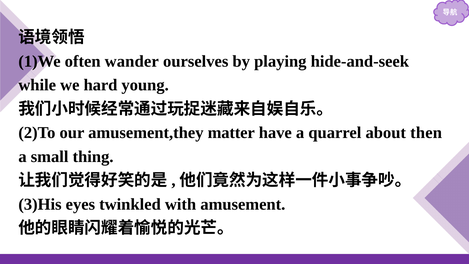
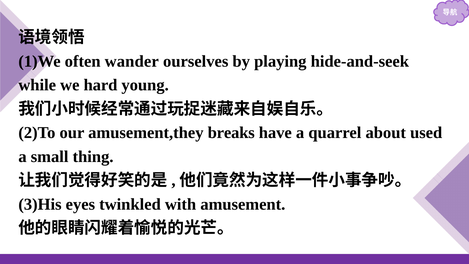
matter: matter -> breaks (231, 133)
then: then -> used (426, 133)
